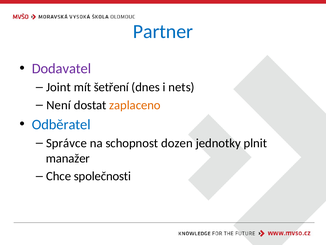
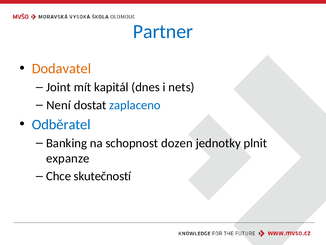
Dodavatel colour: purple -> orange (61, 68)
šetření: šetření -> kapitál (111, 87)
zaplaceno colour: orange -> blue (135, 105)
Správce: Správce -> Banking (67, 143)
manažer: manažer -> expanze (68, 158)
společnosti: společnosti -> skutečností (102, 176)
